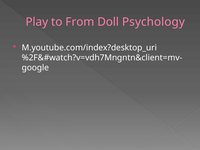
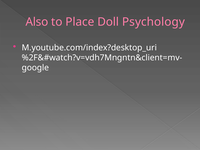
Play: Play -> Also (37, 22)
From: From -> Place (80, 22)
